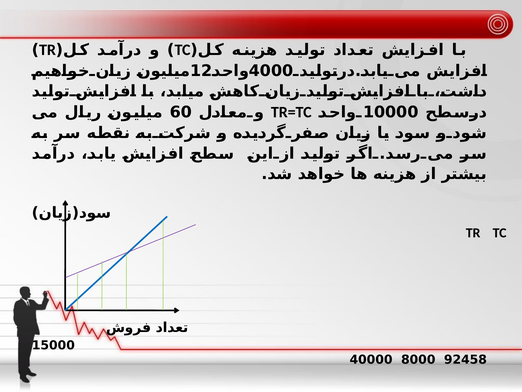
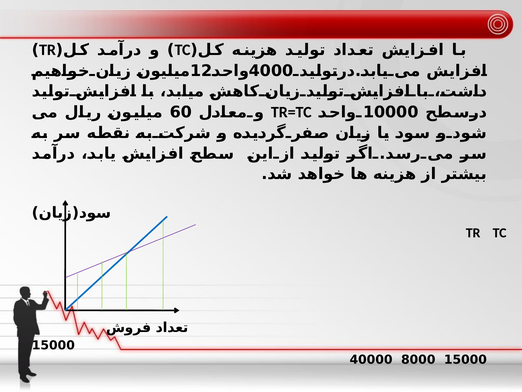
92458: 92458 -> 15000 (465, 359)
